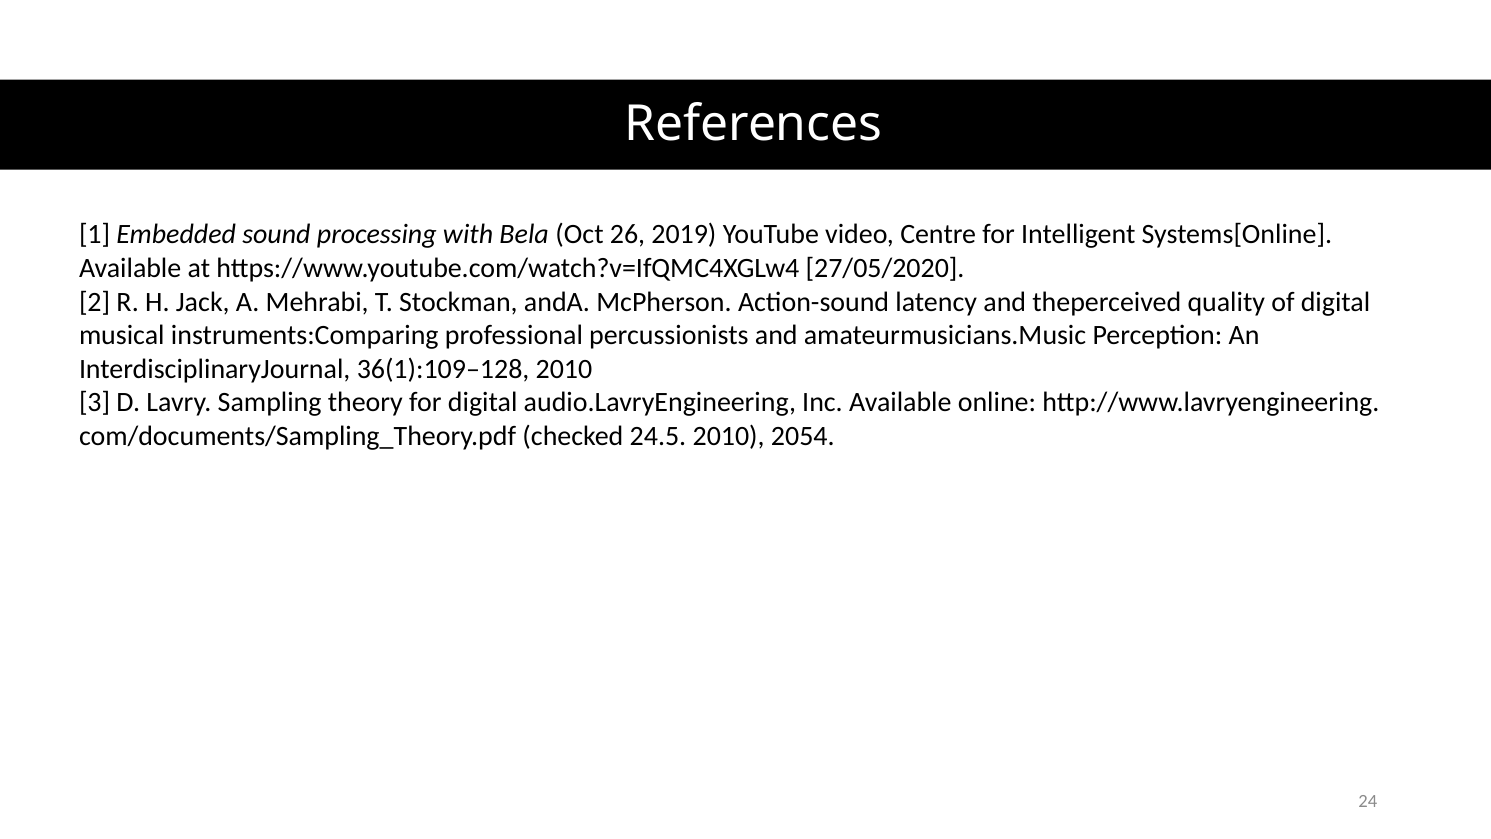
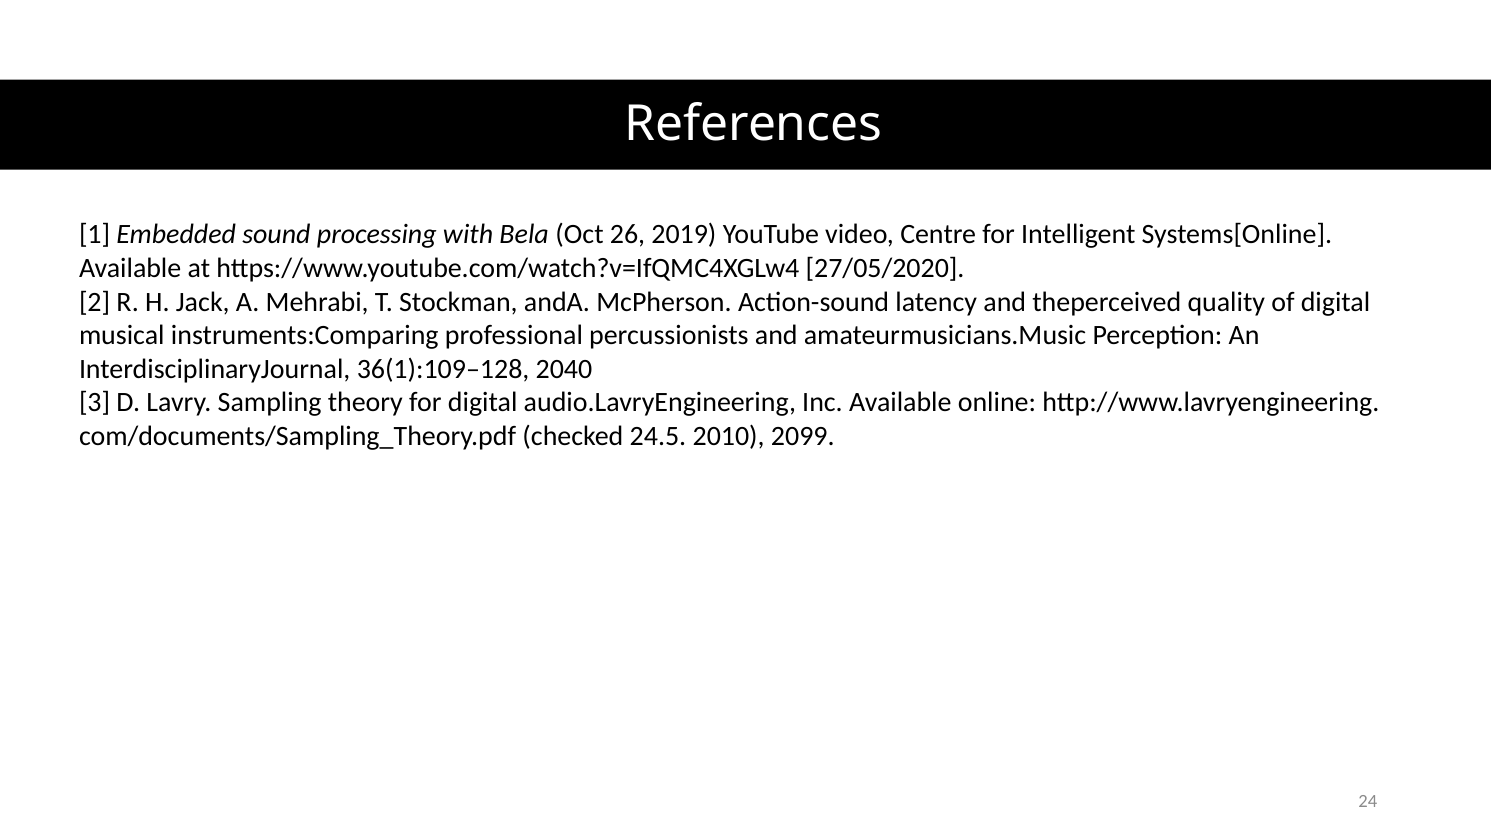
36(1):109–128 2010: 2010 -> 2040 (564, 369)
2054: 2054 -> 2099 (803, 436)
